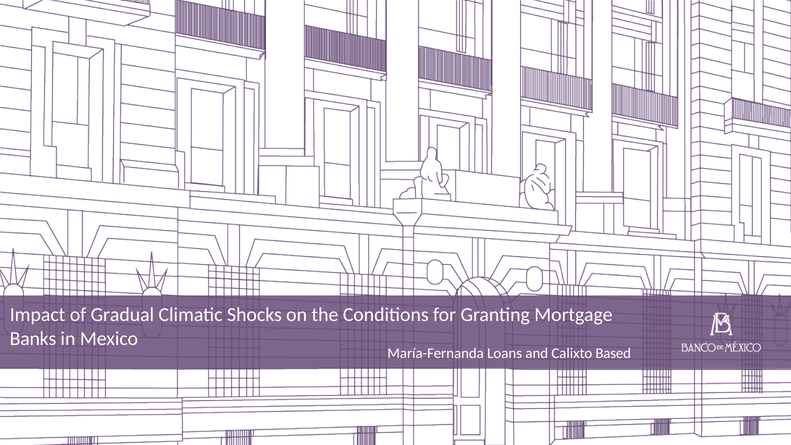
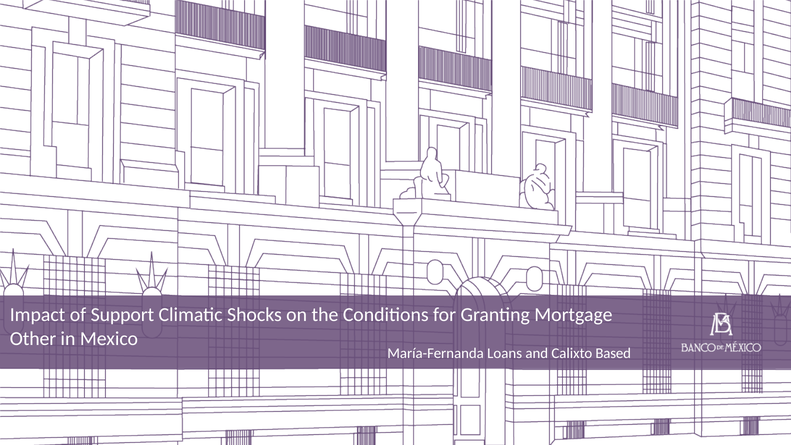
Gradual: Gradual -> Support (122, 315)
Banks: Banks -> Other (33, 339)
